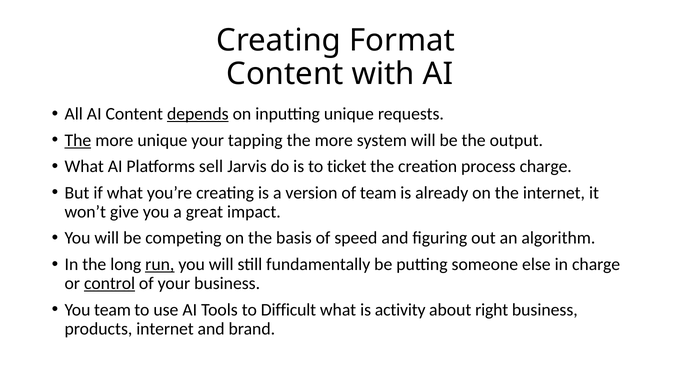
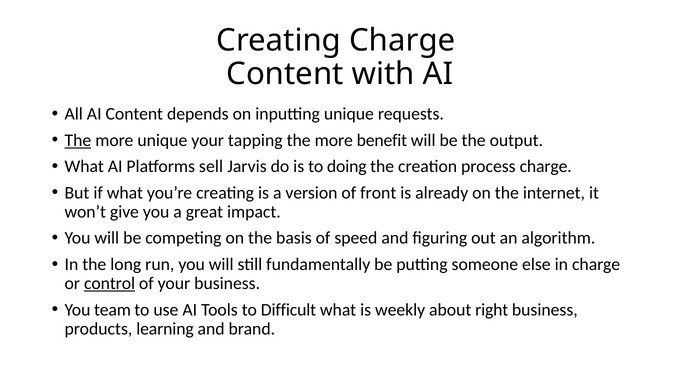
Creating Format: Format -> Charge (402, 40)
depends underline: present -> none (198, 114)
system: system -> benefit (382, 140)
ticket: ticket -> doing (347, 166)
of team: team -> front (378, 192)
run underline: present -> none (160, 264)
activity: activity -> weekly (400, 309)
products internet: internet -> learning (165, 328)
